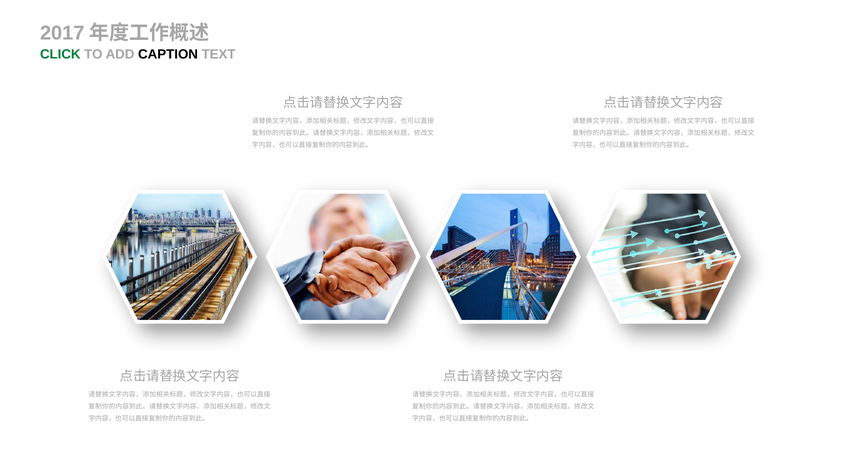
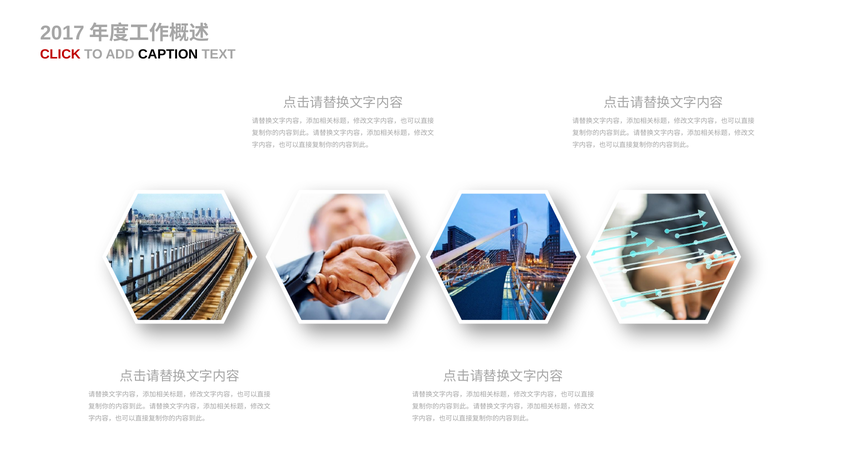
CLICK colour: green -> red (60, 54)
